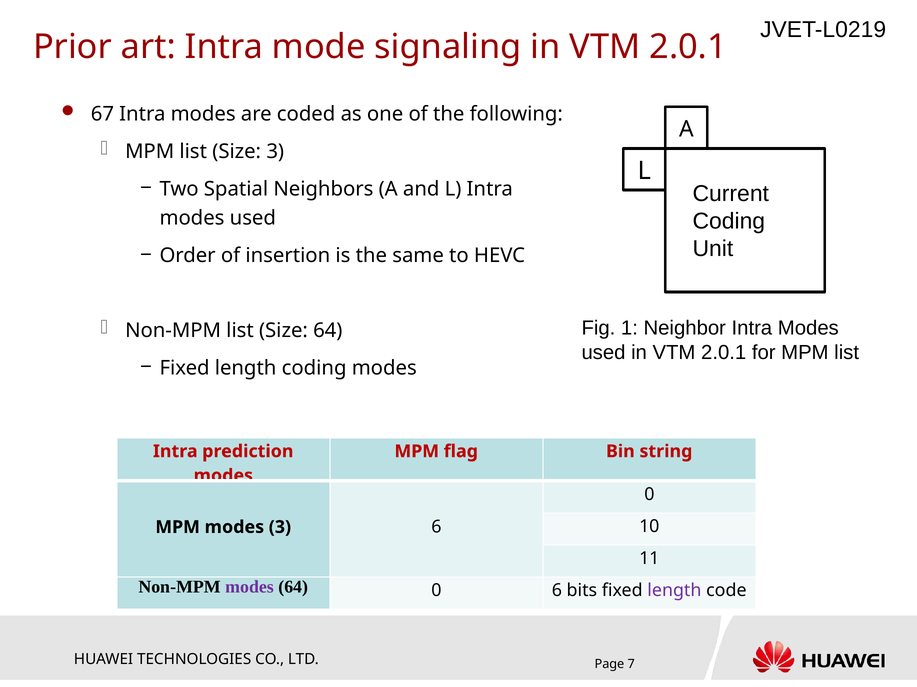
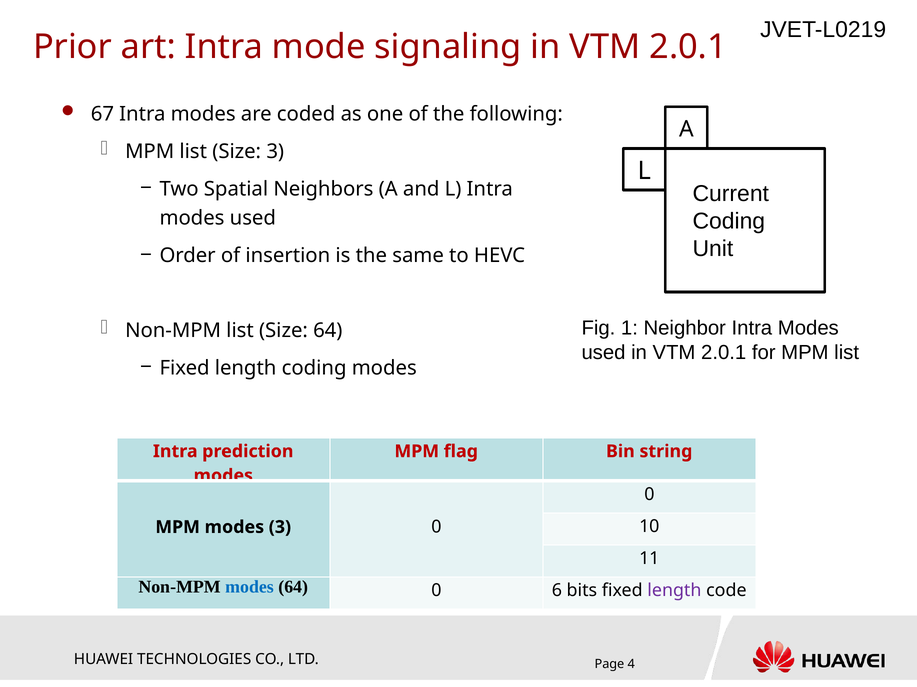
3 6: 6 -> 0 (436, 528)
modes colour: purple -> blue (250, 588)
7: 7 -> 4 (631, 665)
